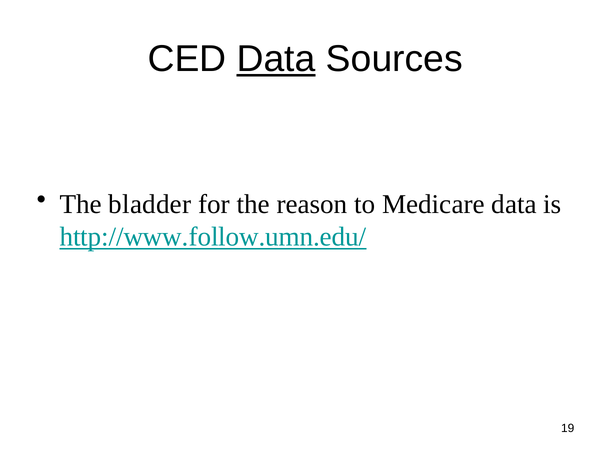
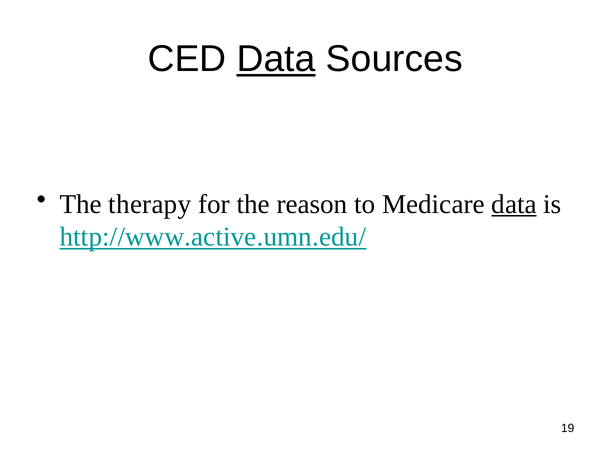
bladder: bladder -> therapy (150, 204)
data underline: none -> present (514, 204)
http://www.follow.umn.edu/: http://www.follow.umn.edu/ -> http://www.active.umn.edu/ (213, 237)
